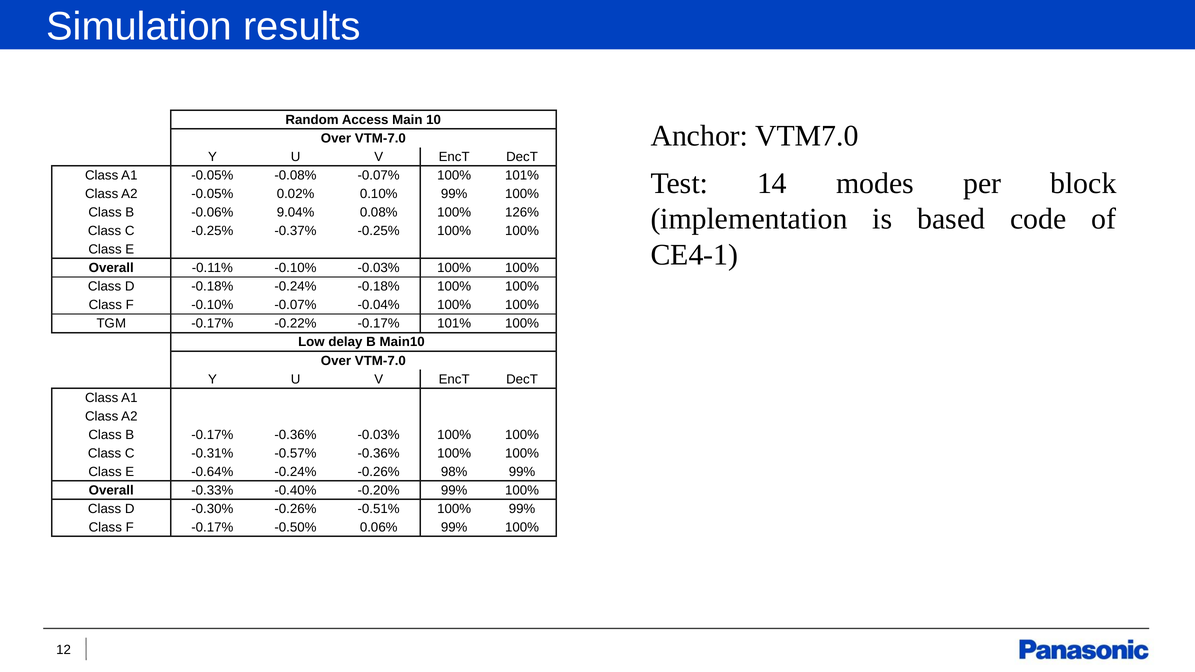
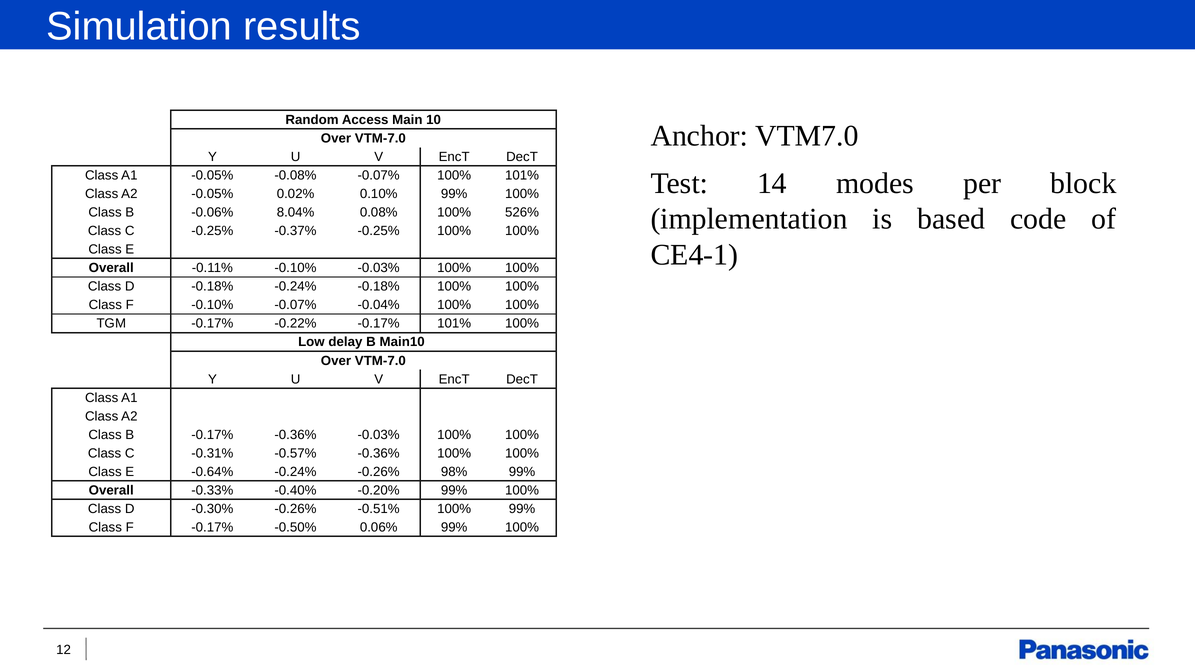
9.04%: 9.04% -> 8.04% (296, 212)
126%: 126% -> 526% (522, 212)
